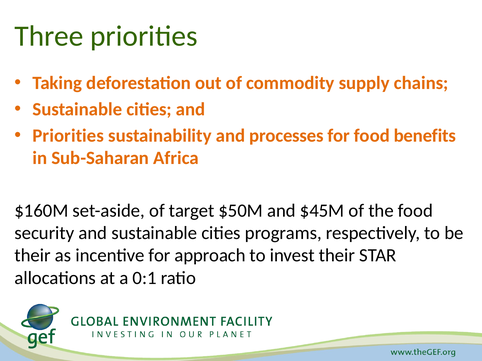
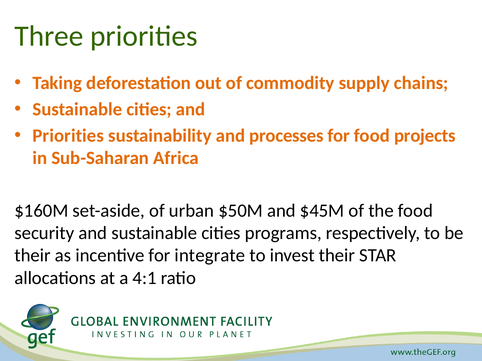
benefits: benefits -> projects (425, 136)
target: target -> urban (192, 211)
approach: approach -> integrate (210, 256)
0:1: 0:1 -> 4:1 (145, 278)
